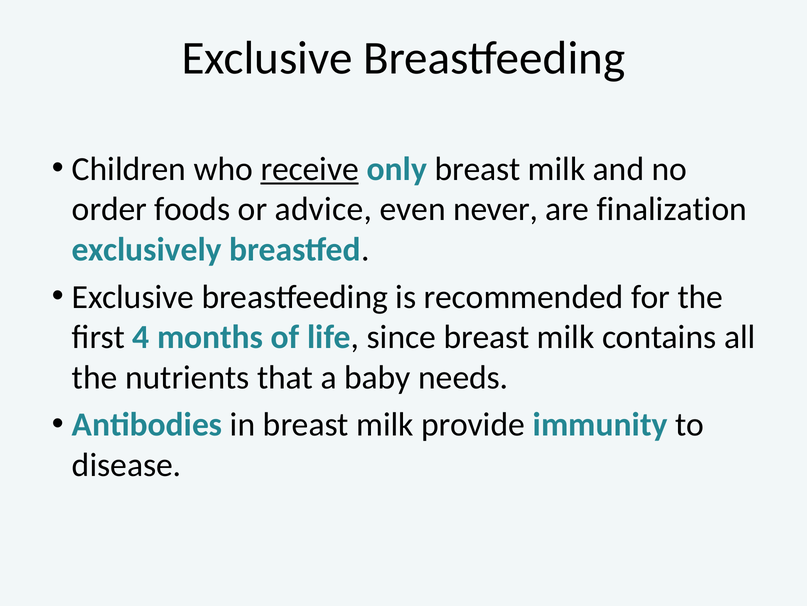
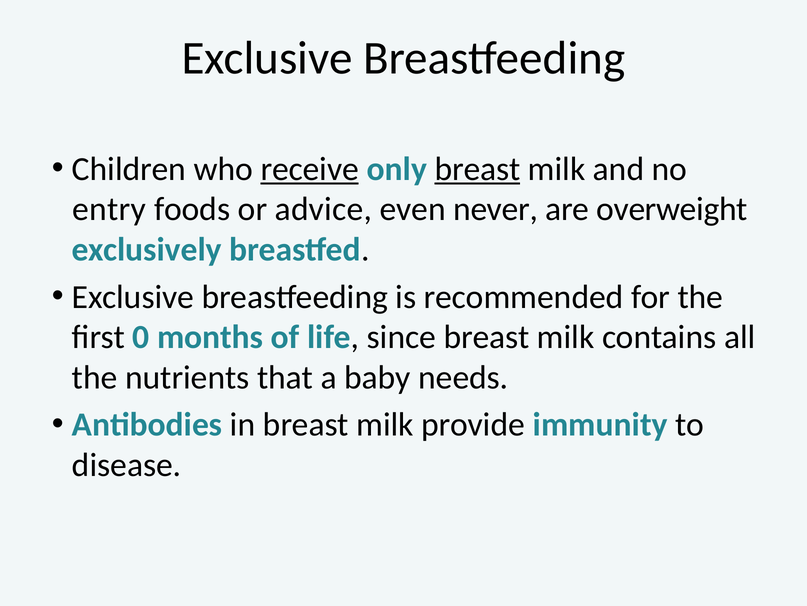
breast underline: none -> present (477, 169)
order: order -> entry (109, 209)
finalization: finalization -> overweight (672, 209)
4: 4 -> 0 (141, 337)
